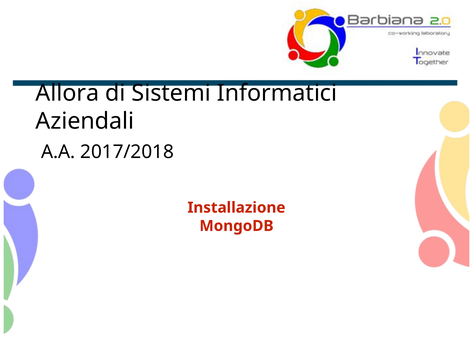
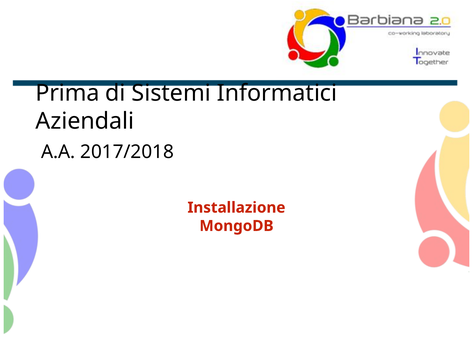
Allora: Allora -> Prima (68, 93)
